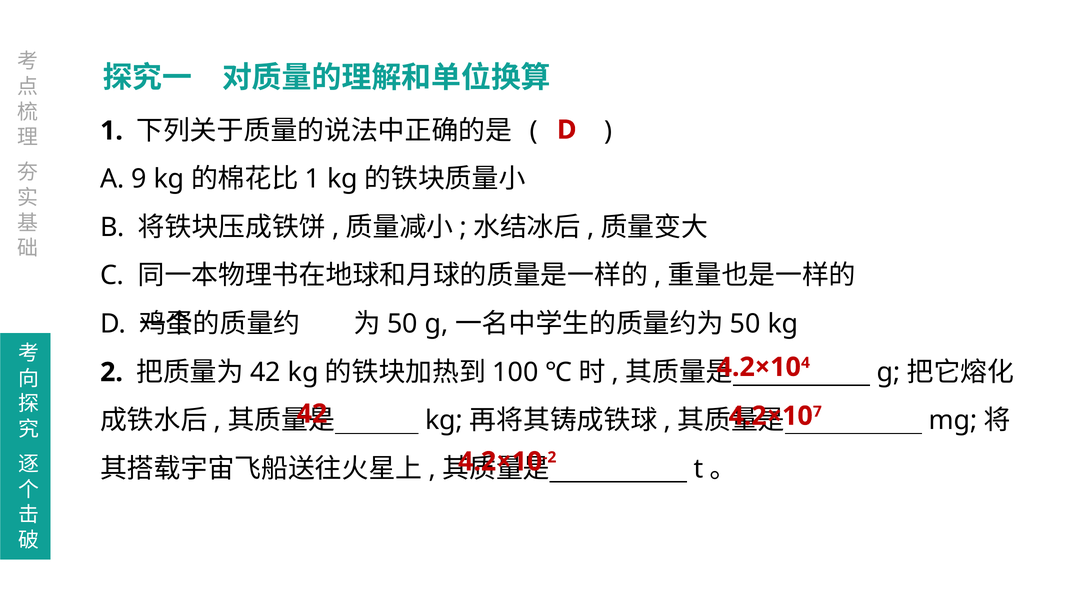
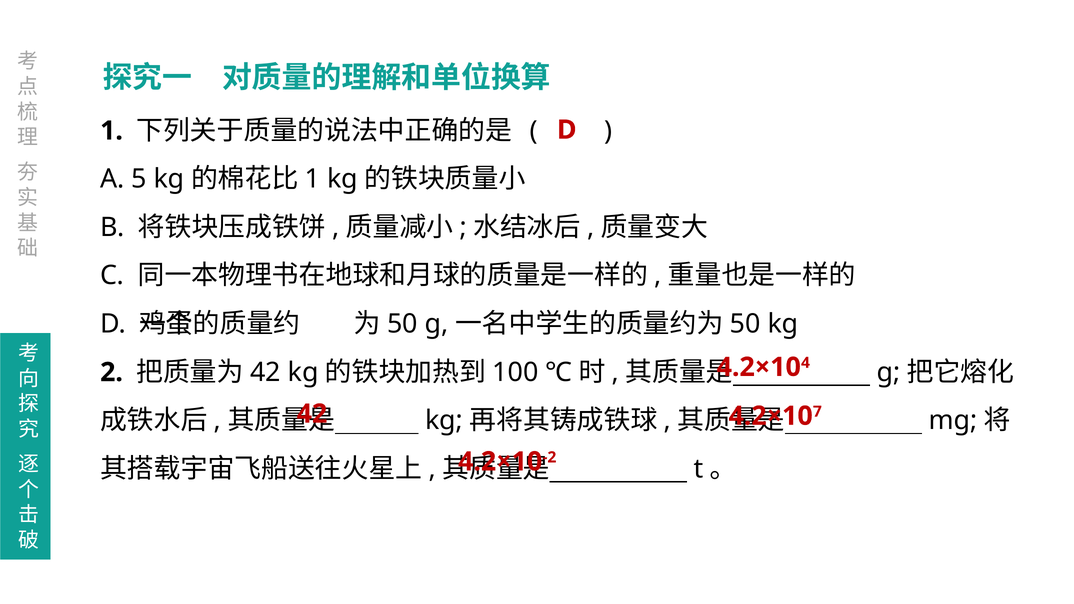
9: 9 -> 5 (139, 179)
